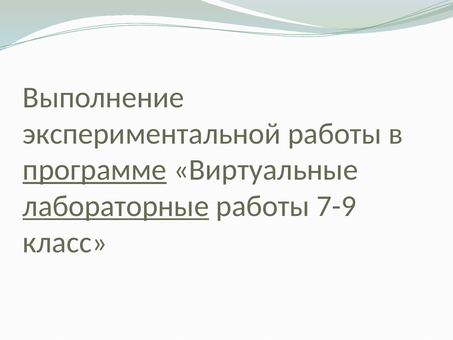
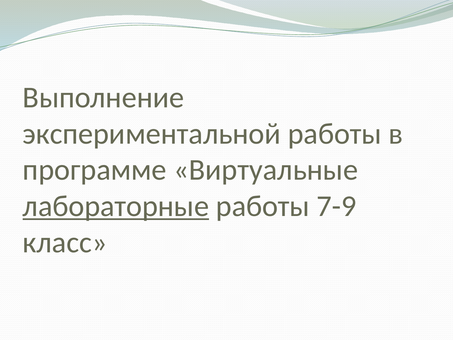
программе underline: present -> none (95, 170)
